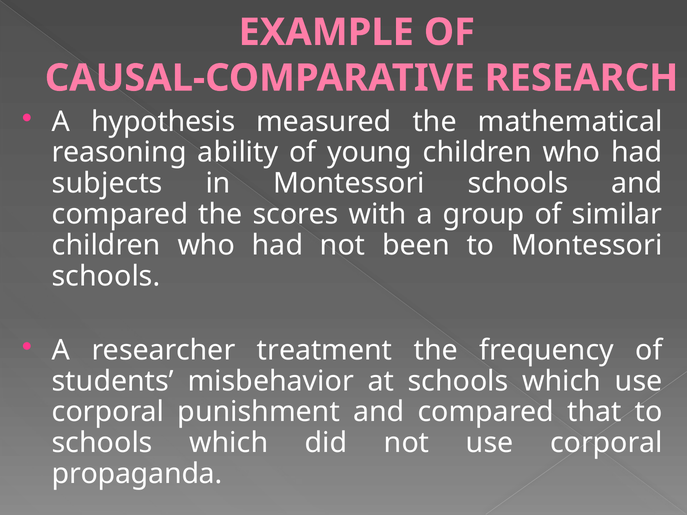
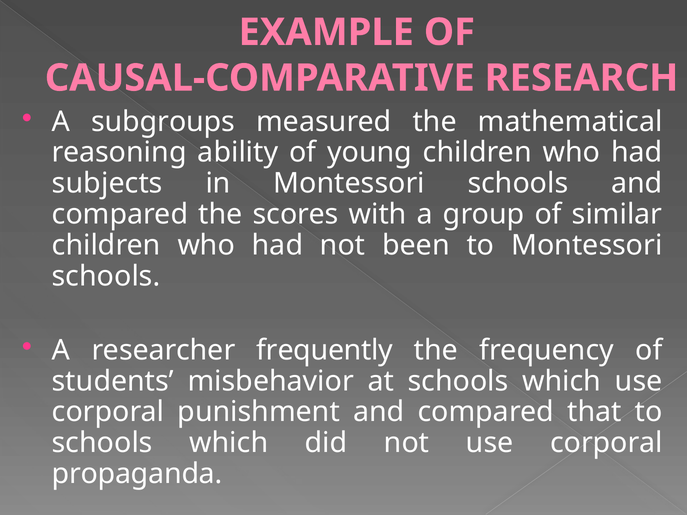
hypothesis: hypothesis -> subgroups (163, 122)
treatment: treatment -> frequently (325, 350)
